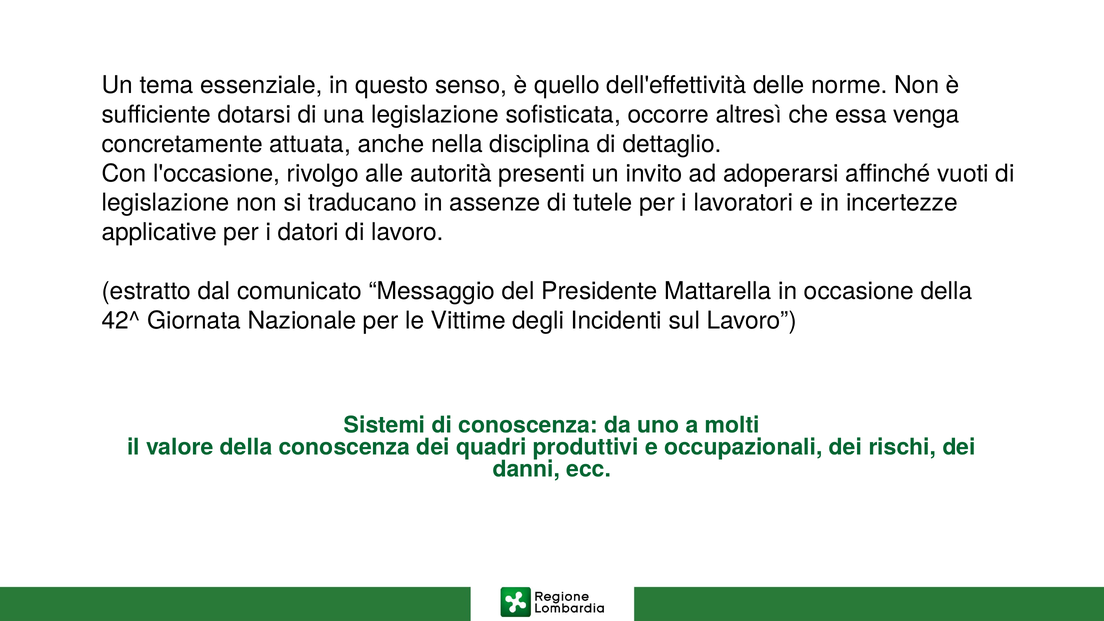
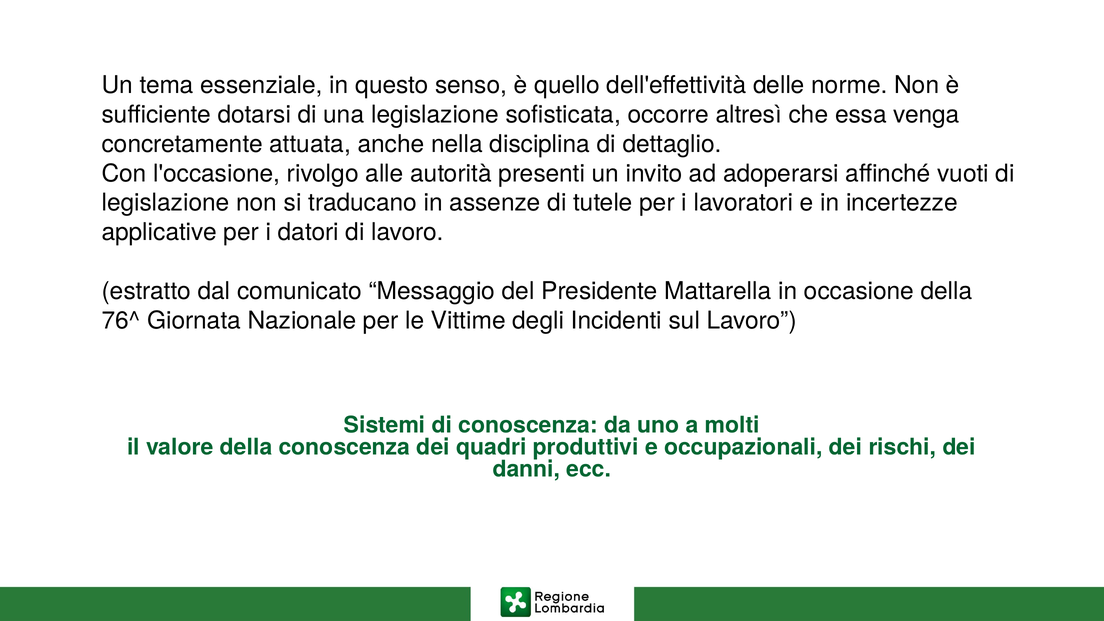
42^: 42^ -> 76^ (121, 321)
